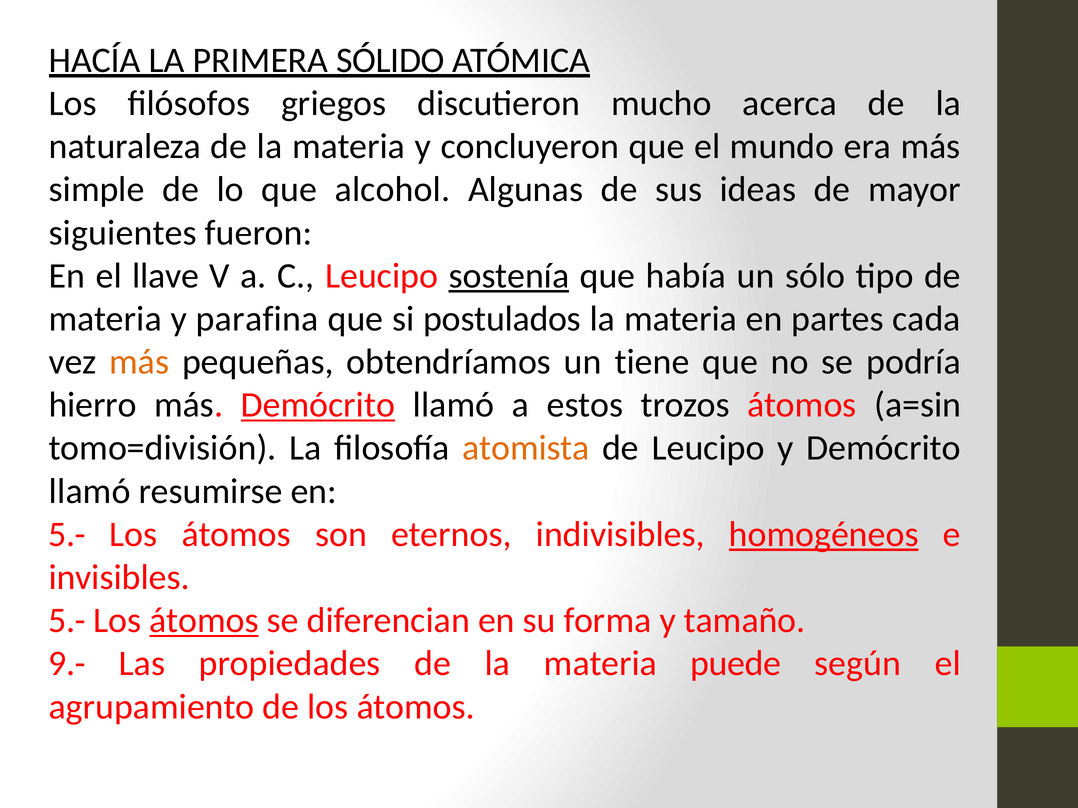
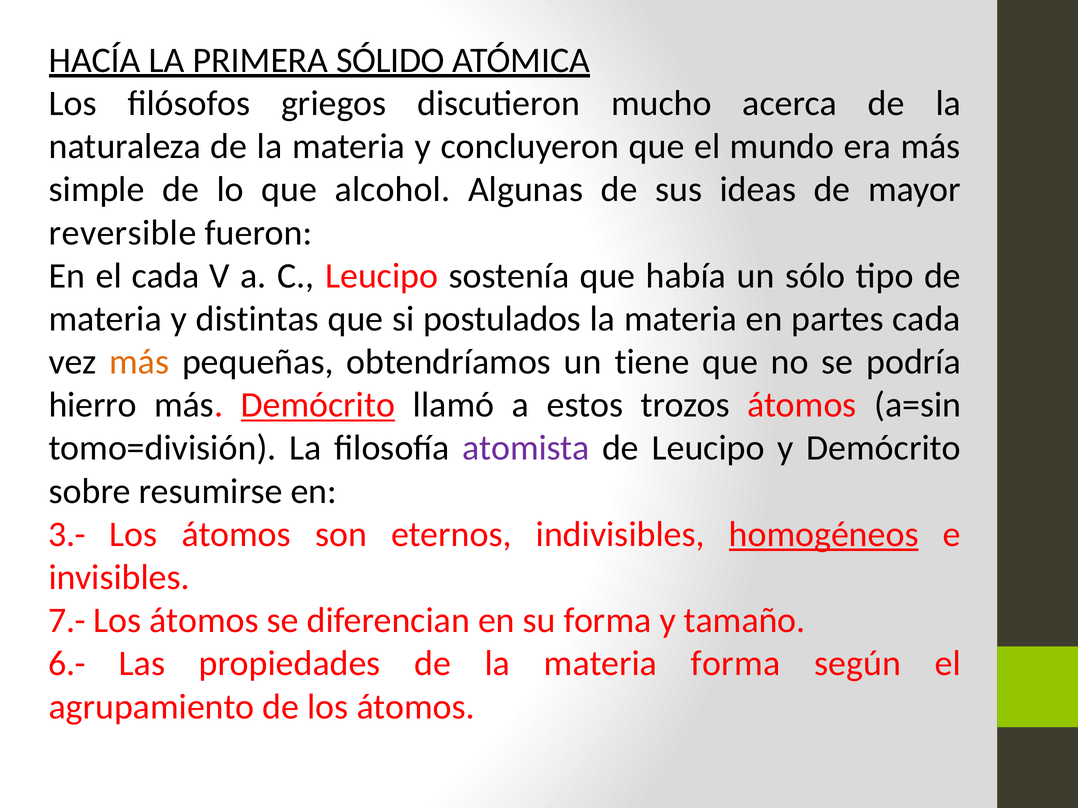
siguientes: siguientes -> reversible (123, 233)
el llave: llave -> cada (166, 276)
sostenía underline: present -> none (509, 276)
parafina: parafina -> distintas (257, 319)
atomista colour: orange -> purple (526, 448)
llamó: llamó -> sobre (90, 492)
5.-: 5.- -> 3.- (67, 535)
5.-: 5.- -> 7.- (67, 621)
átomos underline: present -> none (204, 621)
9.-: 9.- -> 6.- (67, 664)
materia puede: puede -> forma (736, 664)
